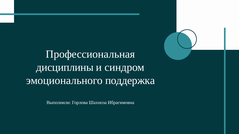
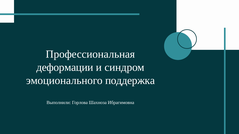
дисциплины: дисциплины -> деформации (65, 68)
